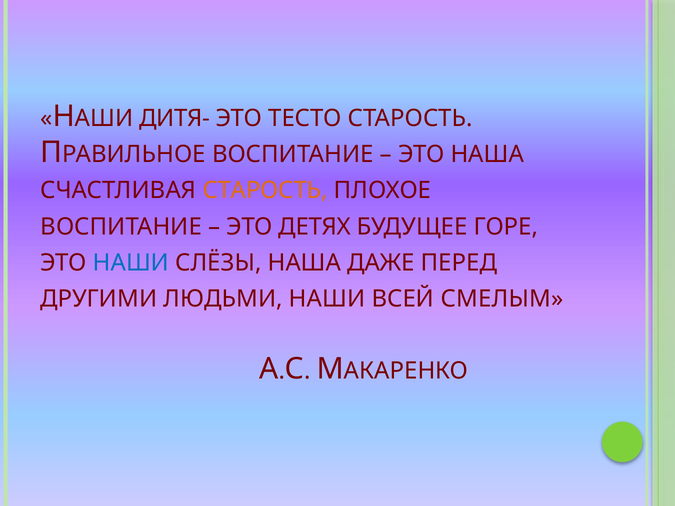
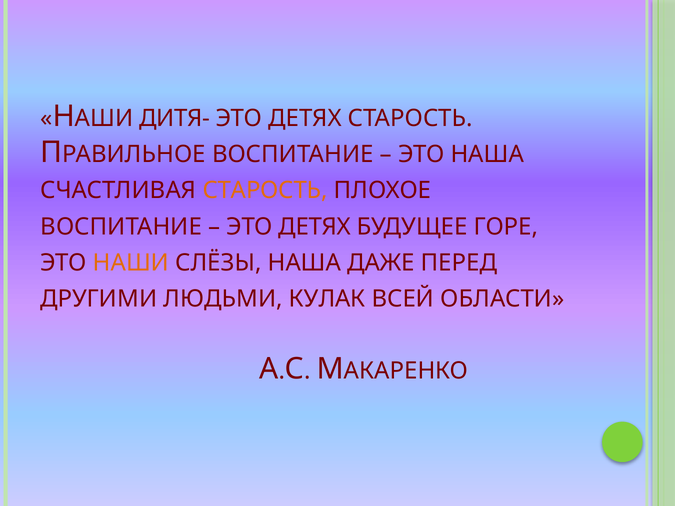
ТЕСТО: ТЕСТО -> ДЕТЯХ (305, 119)
НАШИ colour: blue -> orange (131, 263)
ЛЮДЬМИ НАШИ: НАШИ -> КУЛАК (327, 299)
СМЕЛЫМ: СМЕЛЫМ -> ОБЛАСТИ (502, 299)
